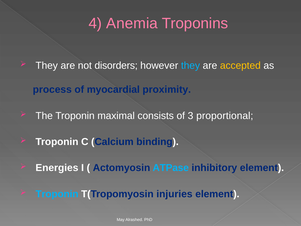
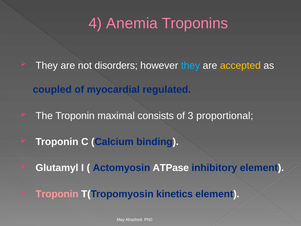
process: process -> coupled (52, 89)
proximity: proximity -> regulated (167, 89)
Energies: Energies -> Glutamyl (57, 168)
ATPase colour: light blue -> white (171, 168)
Troponin colour: light blue -> pink (57, 194)
injuries: injuries -> kinetics (175, 194)
